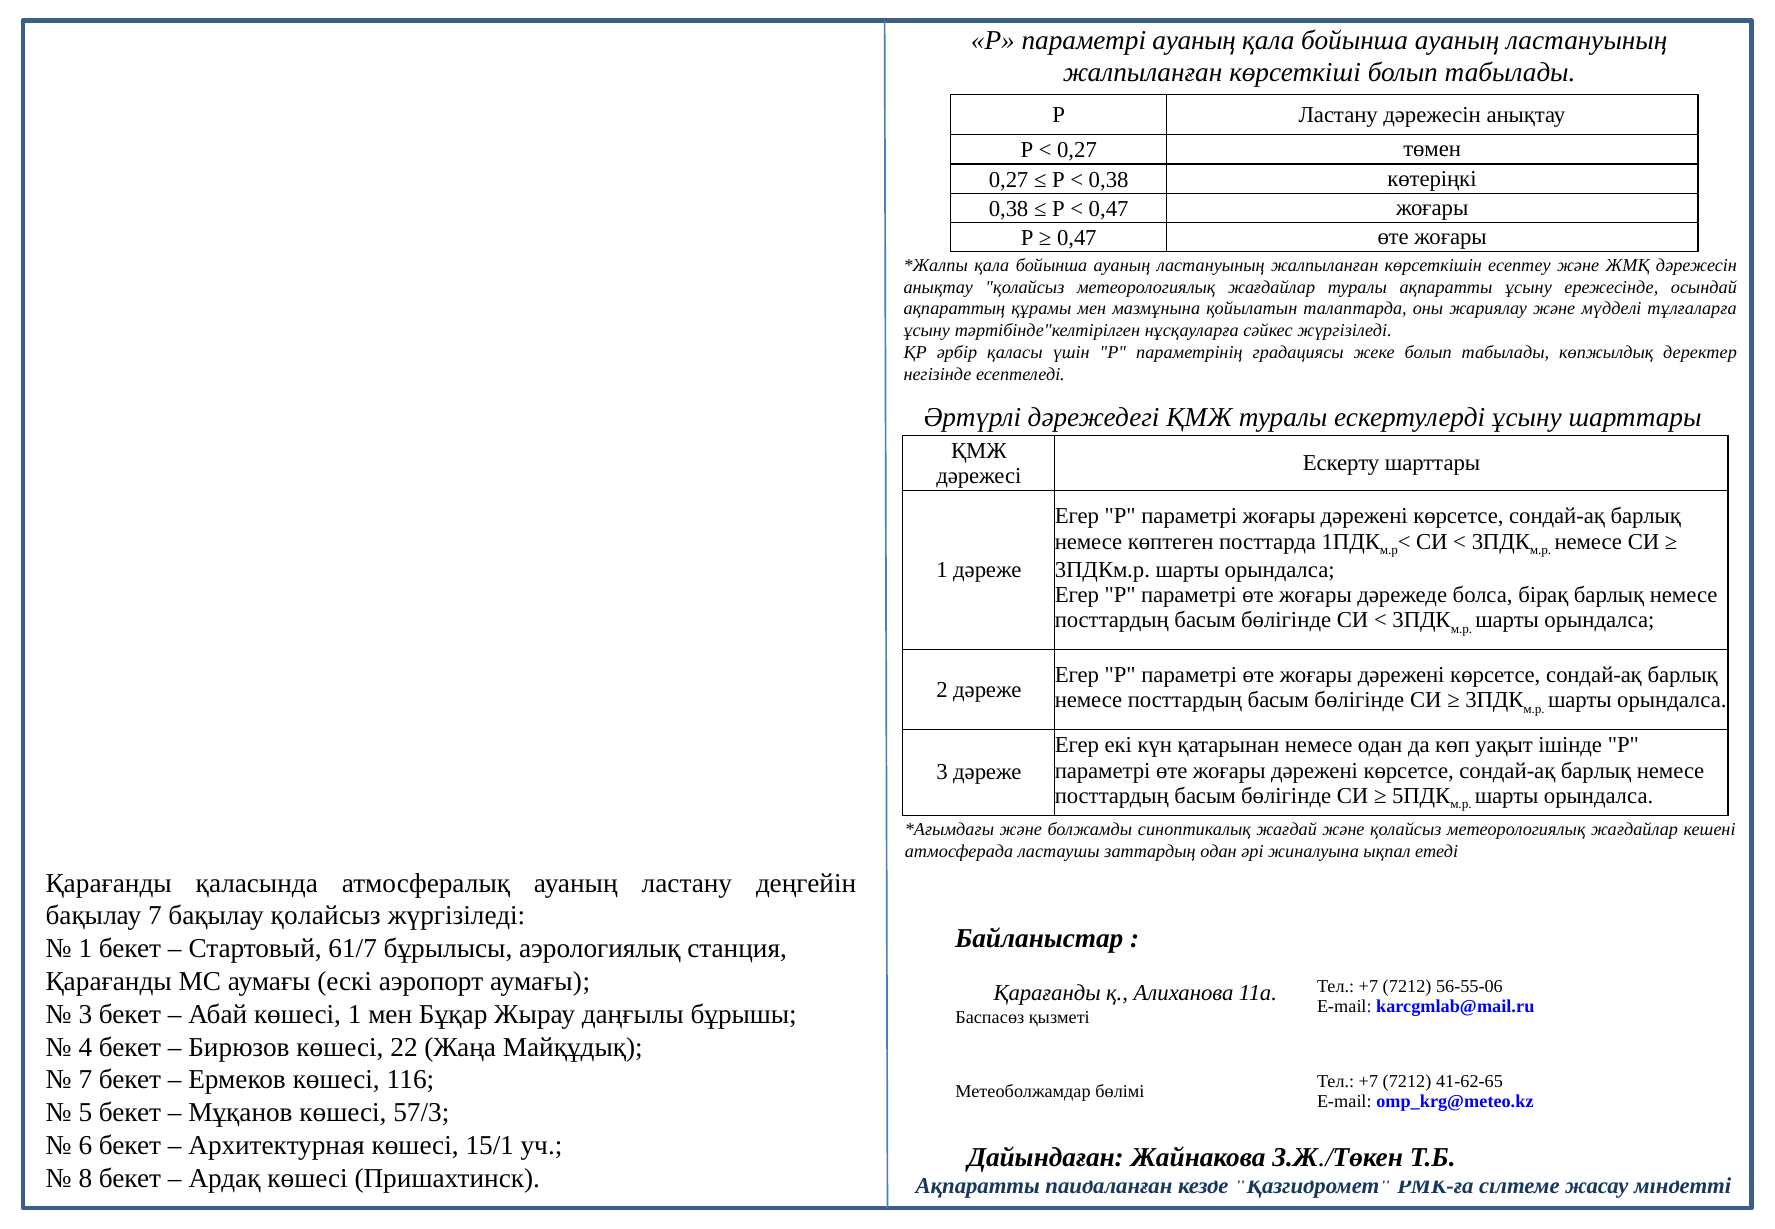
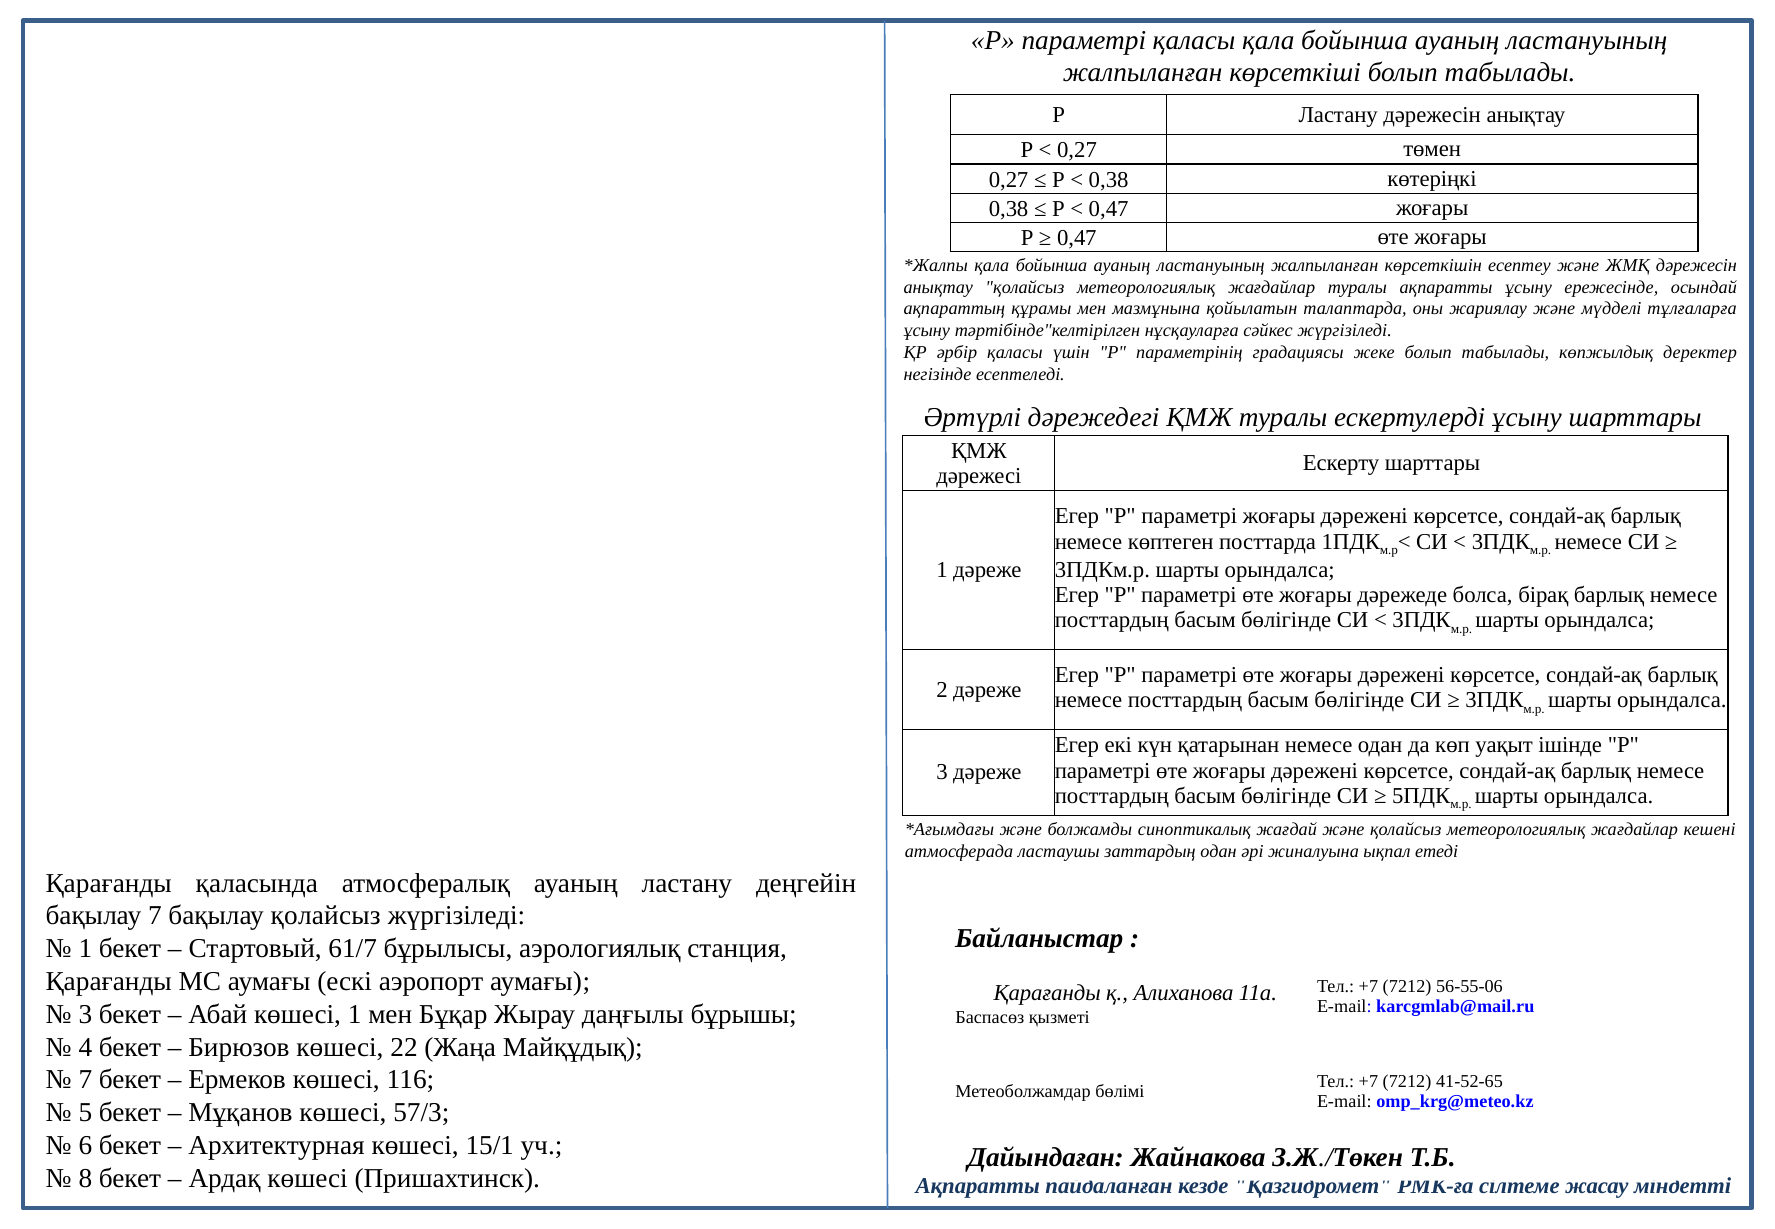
параметрі ауаның: ауаның -> қаласы (1194, 40)
41-62-65: 41-62-65 -> 41-52-65 (1469, 1081)
